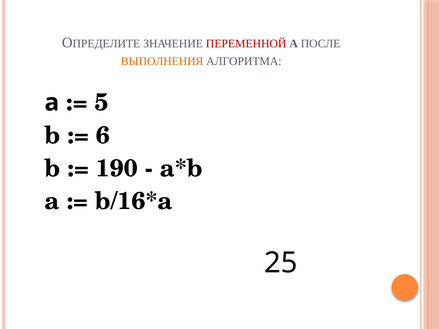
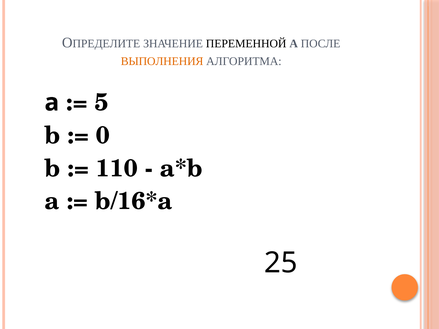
ПЕРЕМЕННОЙ colour: red -> black (246, 44)
6: 6 -> 0 (103, 136)
190: 190 -> 110 (117, 168)
